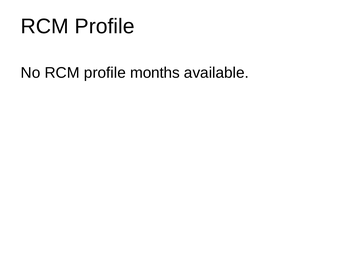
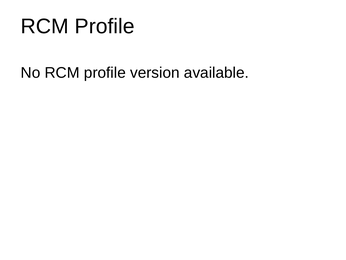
months: months -> version (155, 73)
